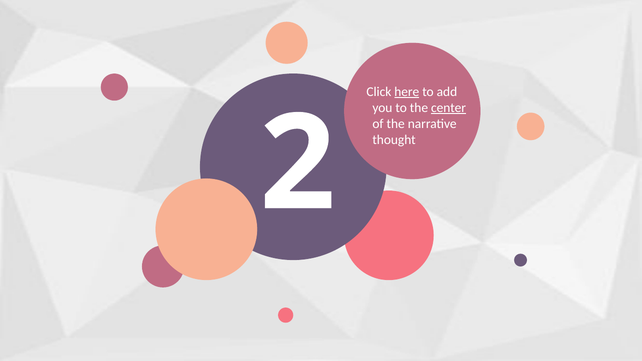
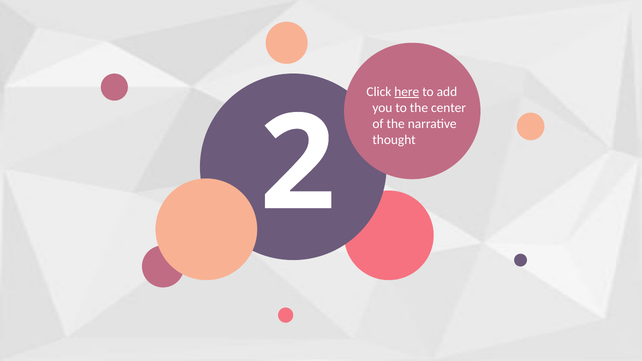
center underline: present -> none (449, 108)
